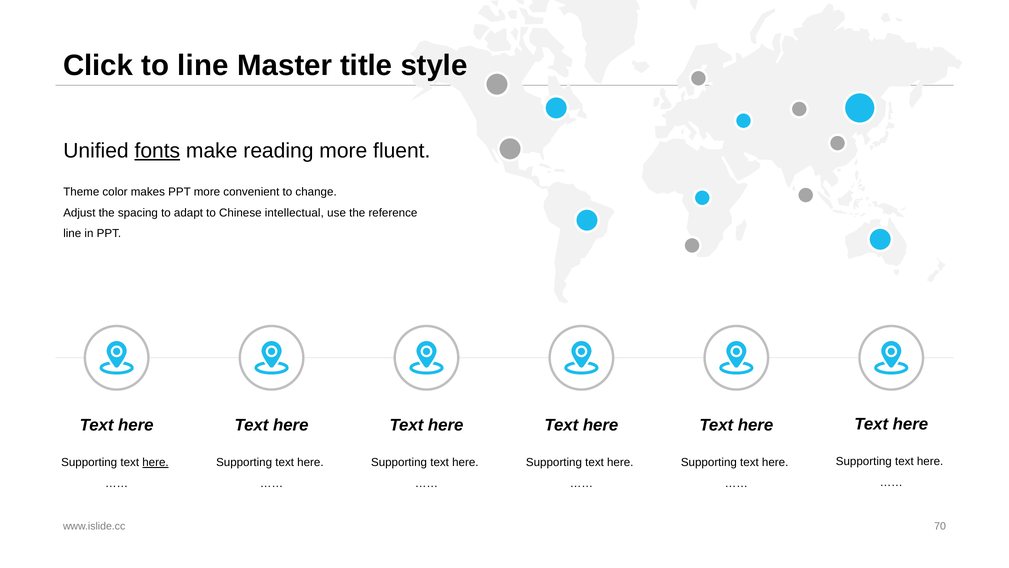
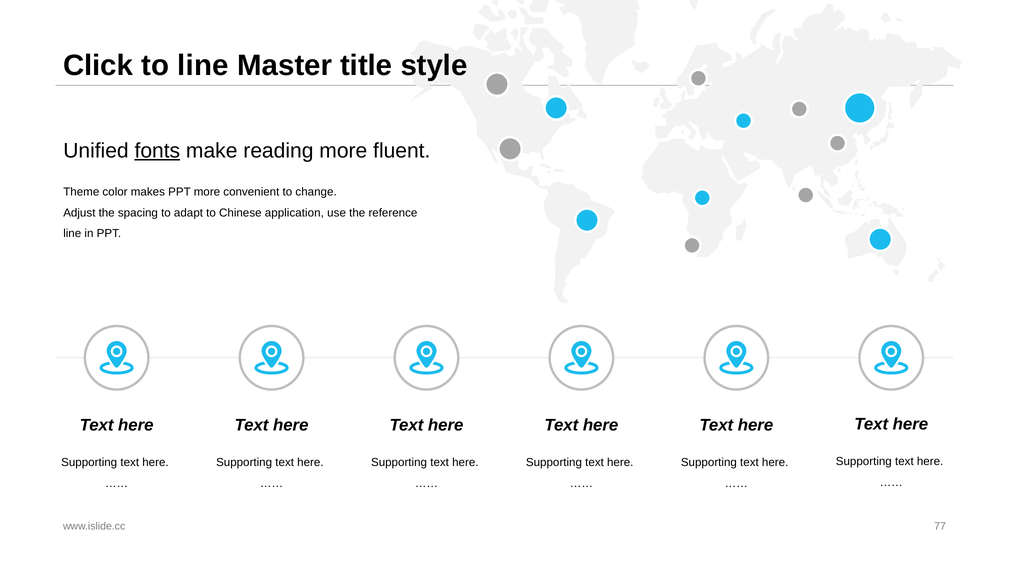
intellectual: intellectual -> application (294, 213)
here underline: present -> none (155, 462)
70: 70 -> 77 (940, 526)
